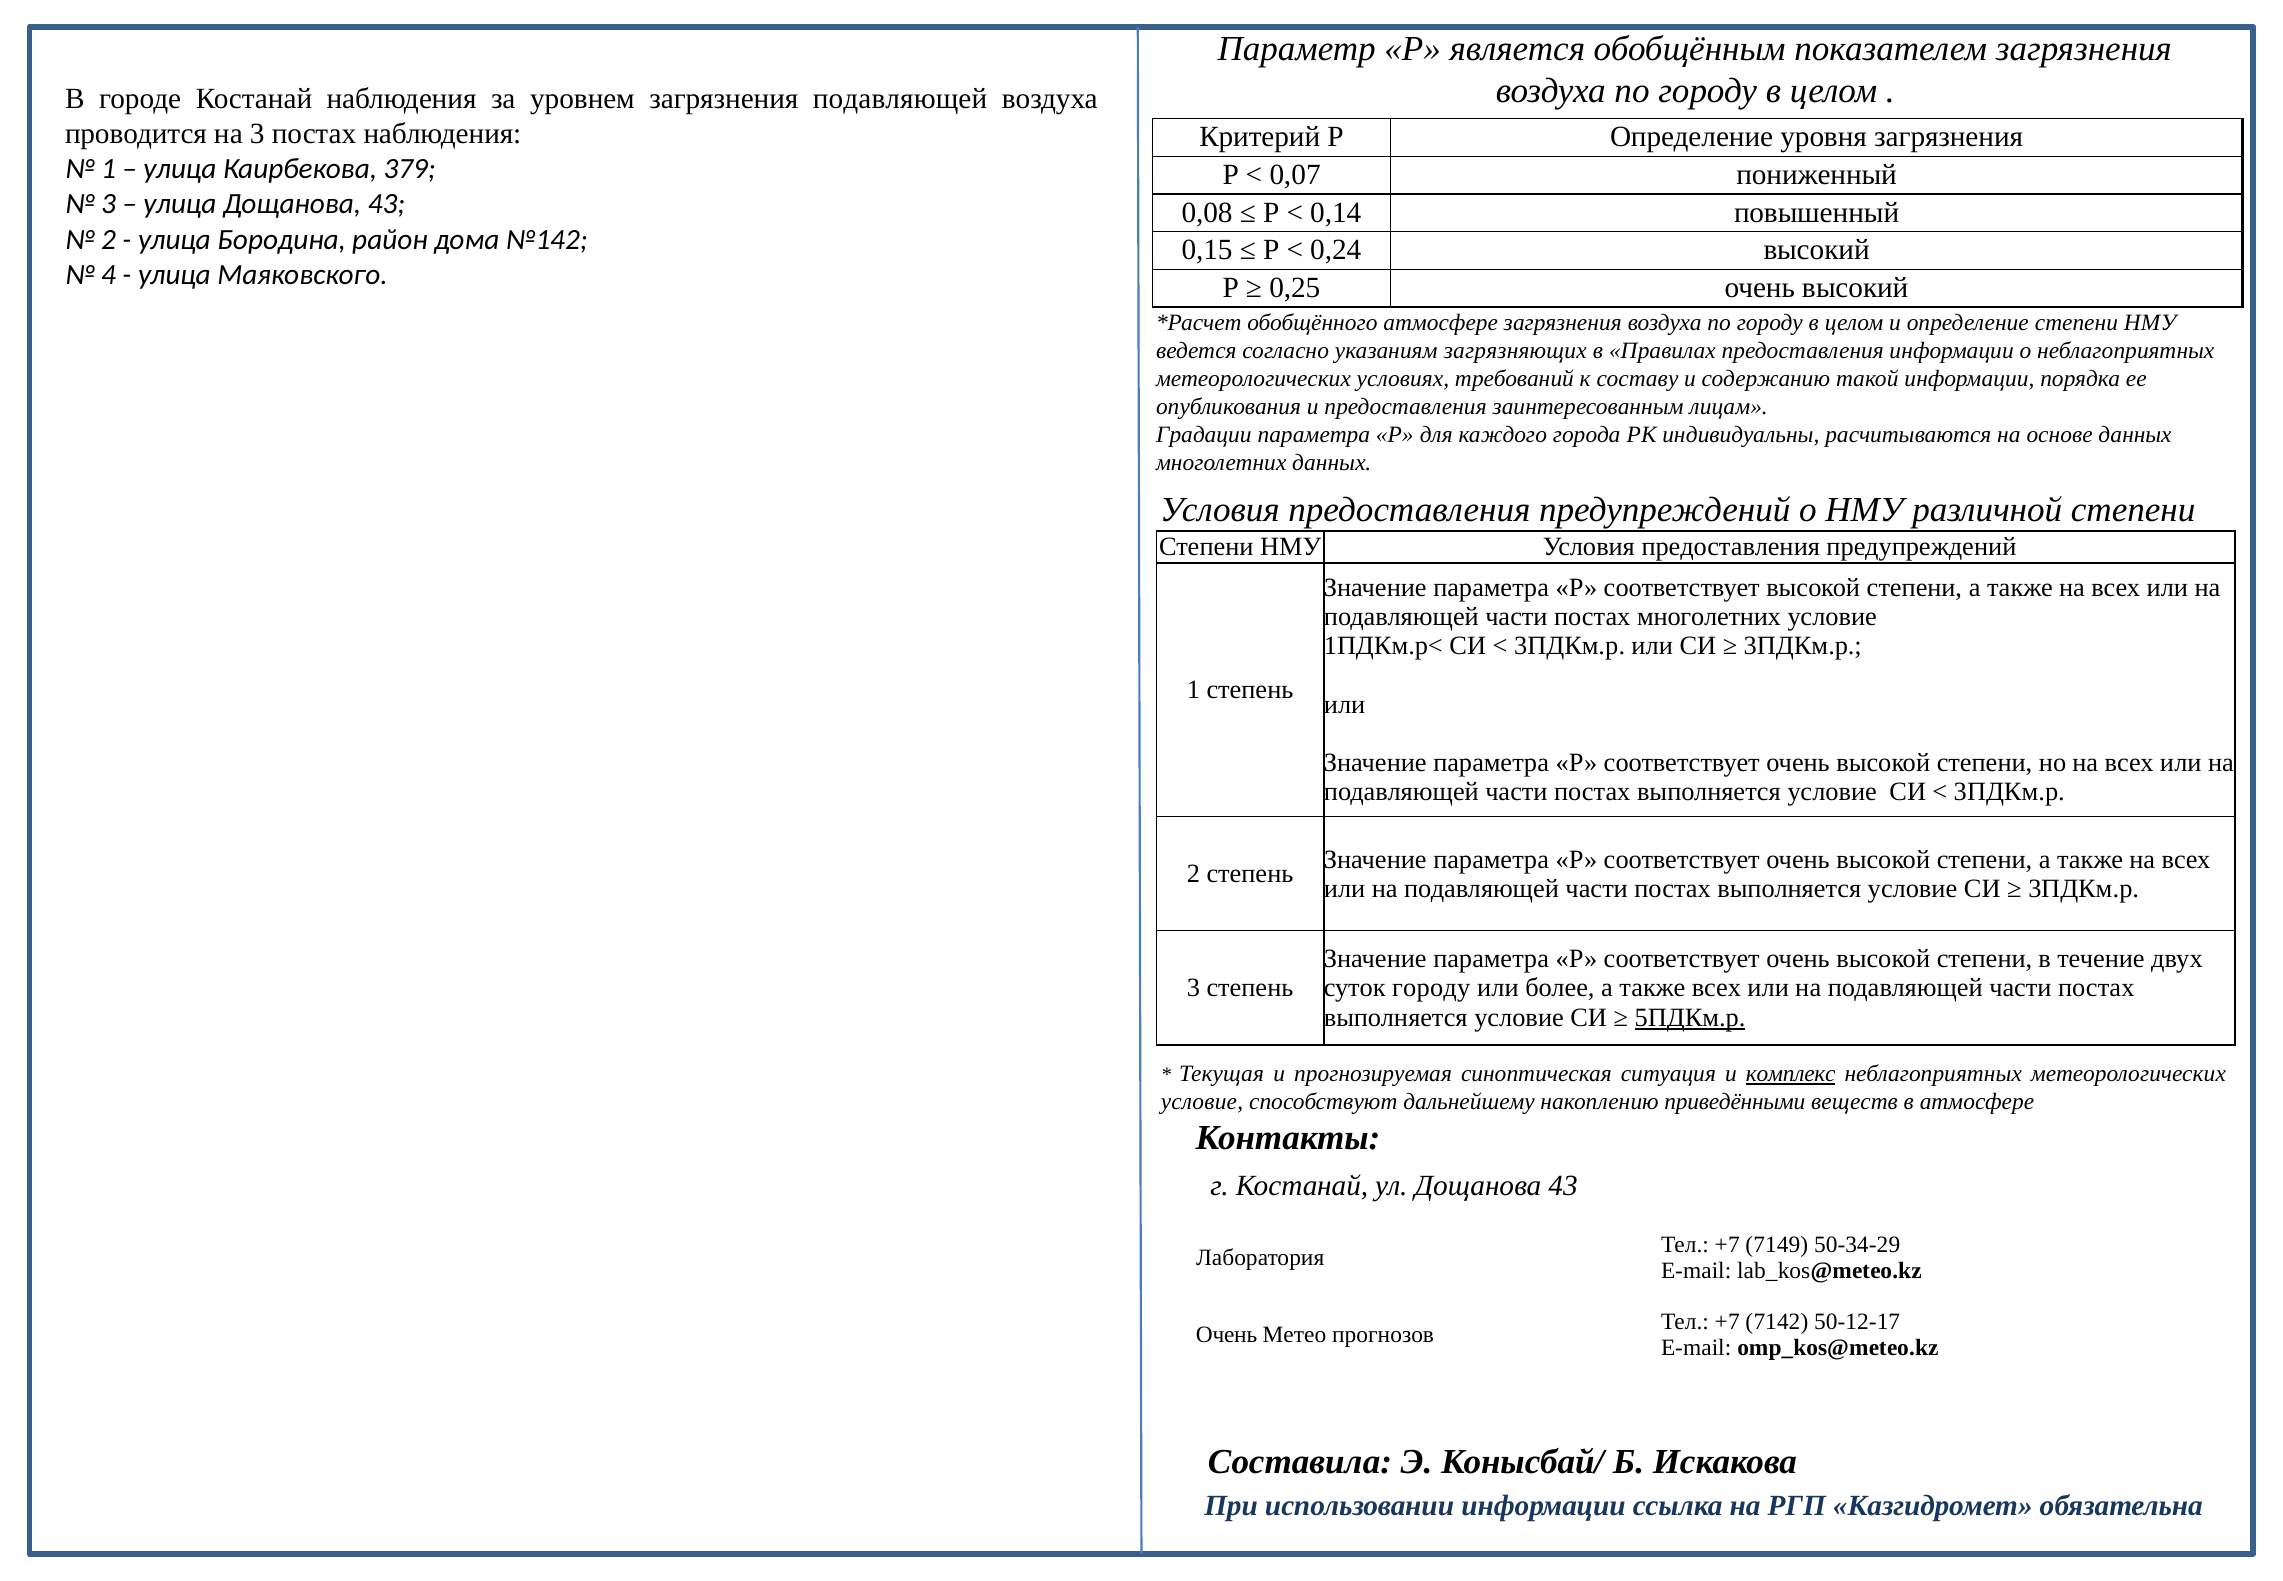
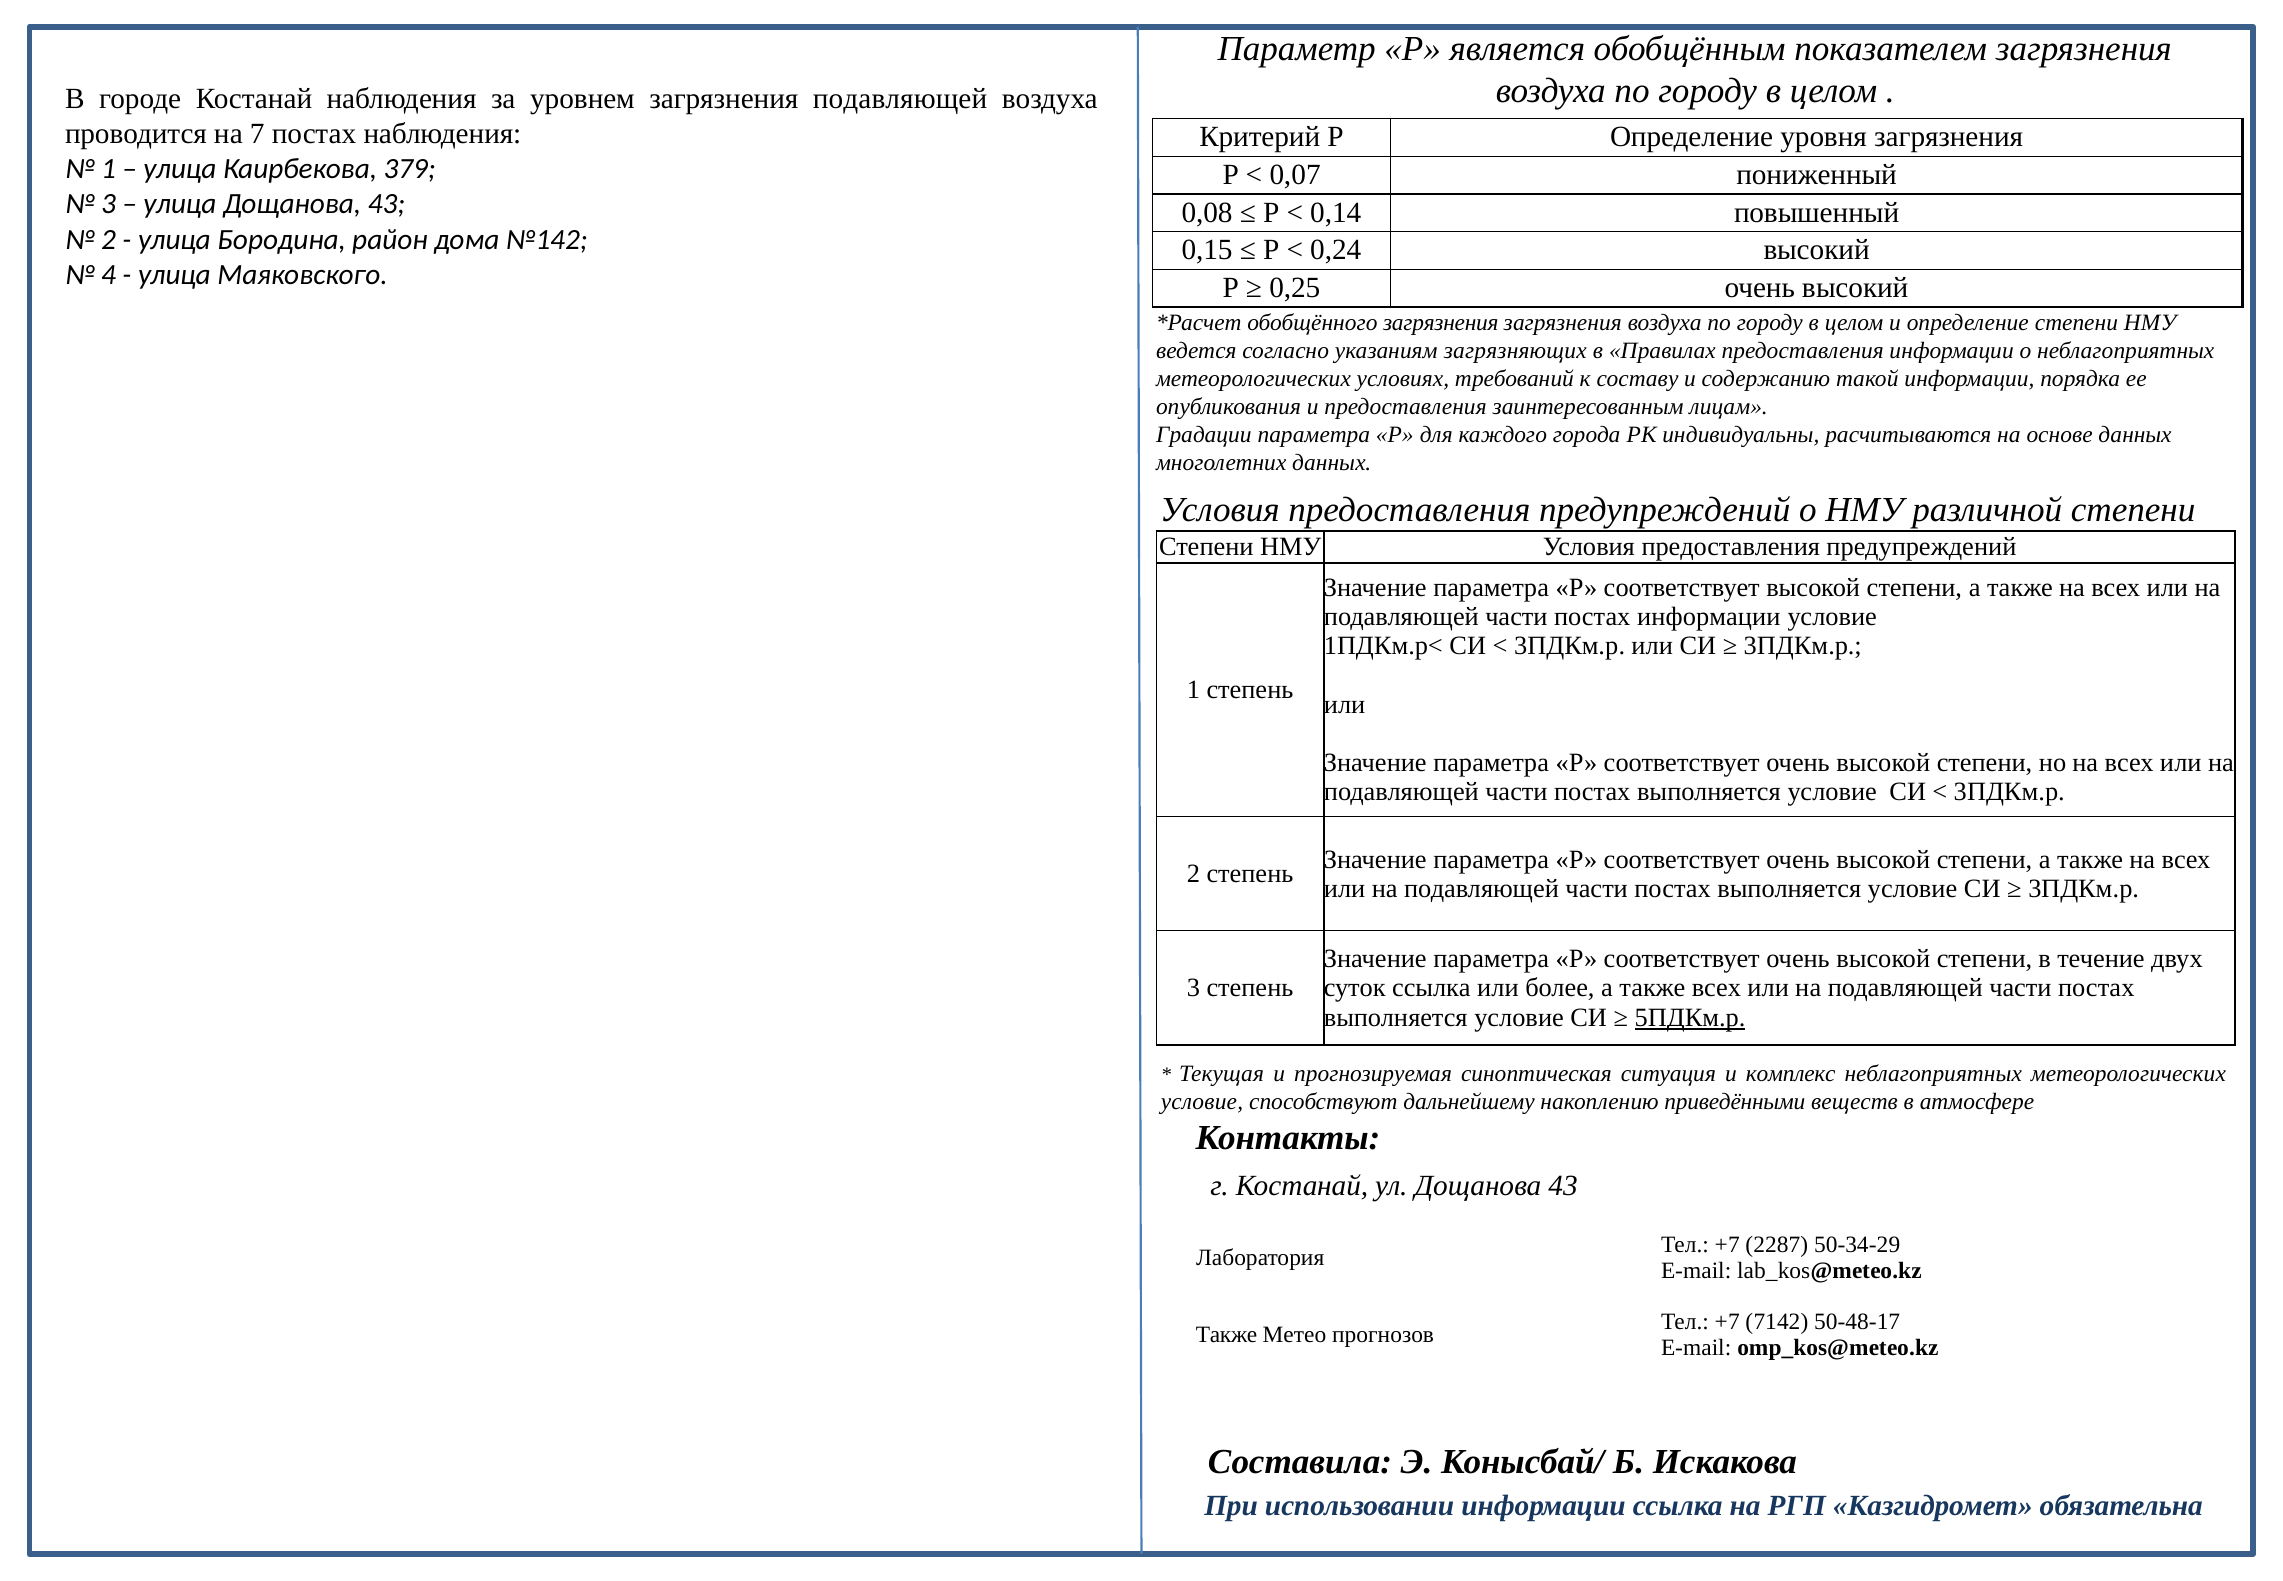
на 3: 3 -> 7 (257, 134)
обобщённого атмосфере: атмосфере -> загрязнения (1441, 323)
постах многолетних: многолетних -> информации (1709, 617)
суток городу: городу -> ссылка (1431, 988)
комплекс underline: present -> none (1791, 1073)
7149: 7149 -> 2287 (1777, 1244)
50-12-17: 50-12-17 -> 50-48-17 (1857, 1322)
Очень: Очень -> Также (1227, 1335)
